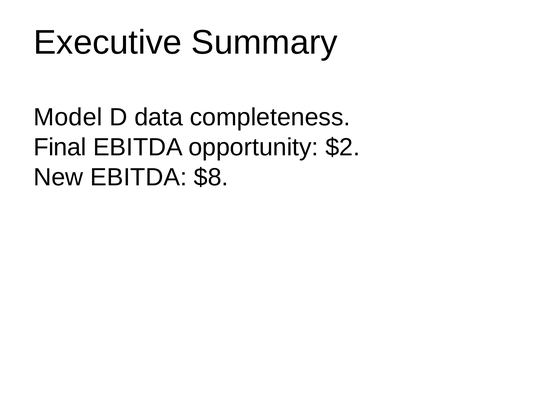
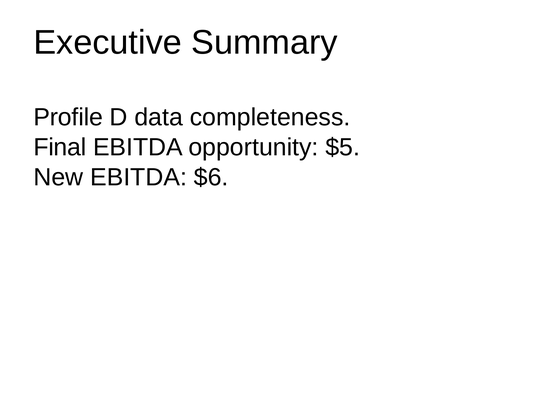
Model: Model -> Profile (68, 117)
$2: $2 -> $5 (343, 147)
$8: $8 -> $6 (211, 177)
